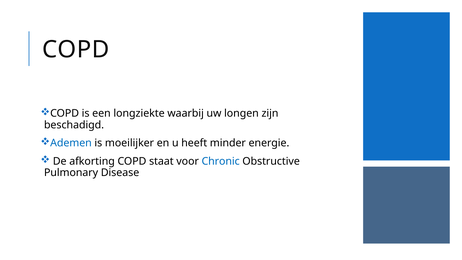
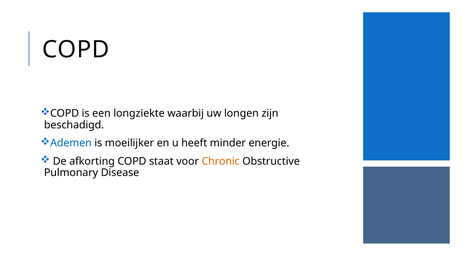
Chronic colour: blue -> orange (221, 161)
